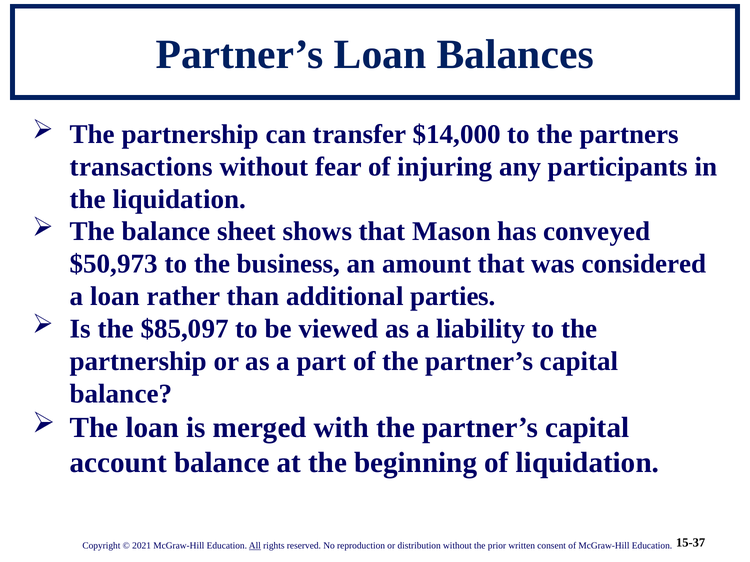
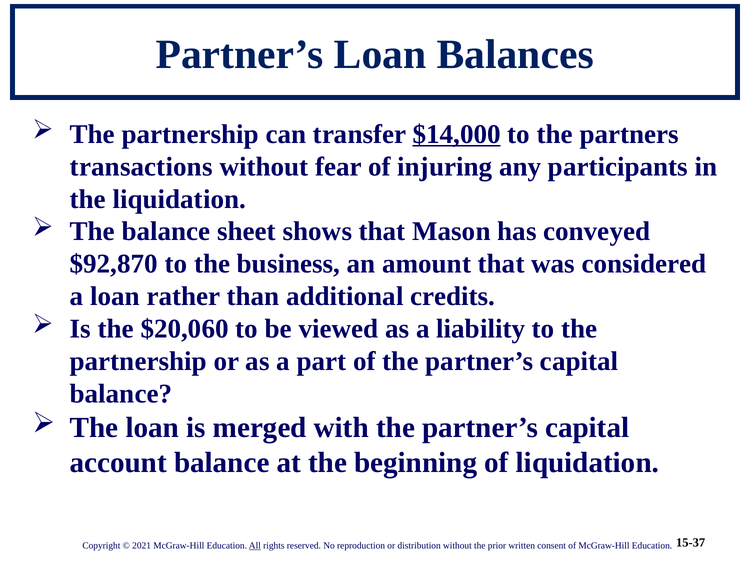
$14,000 underline: none -> present (457, 134)
$50,973: $50,973 -> $92,870 (114, 264)
parties: parties -> credits (453, 297)
$85,097: $85,097 -> $20,060 (185, 329)
